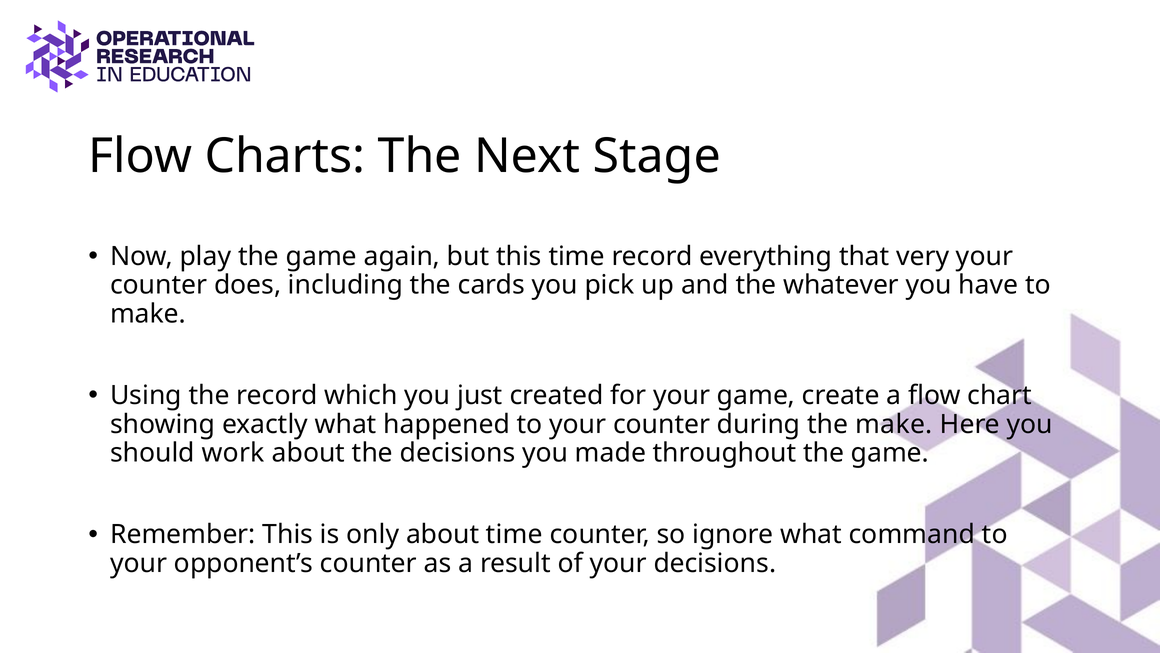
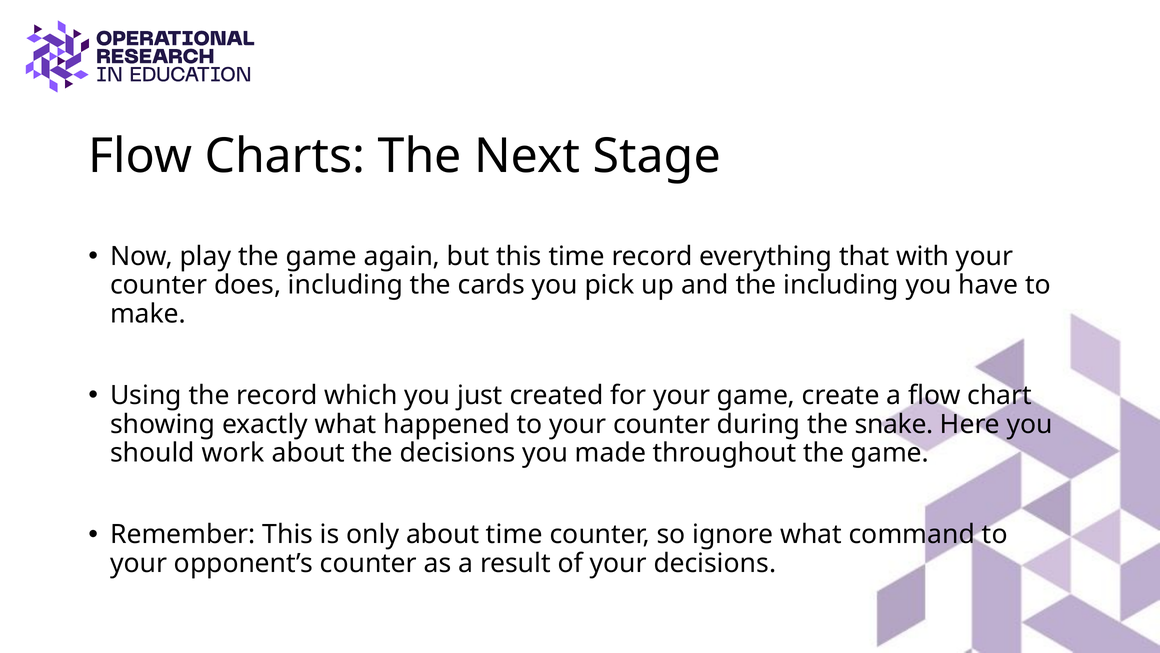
very: very -> with (923, 256)
the whatever: whatever -> including (841, 285)
the make: make -> snake (894, 424)
